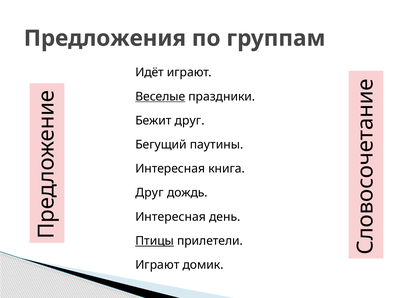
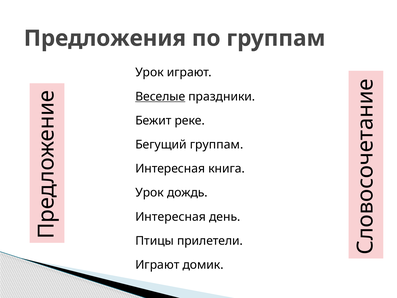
Идёт: Идёт -> Урок (150, 72)
Бежит друг: друг -> реке (190, 120)
Бегущий паутины: паутины -> группам (217, 144)
Друг: Друг -> Урок (150, 193)
Птицы underline: present -> none (155, 241)
